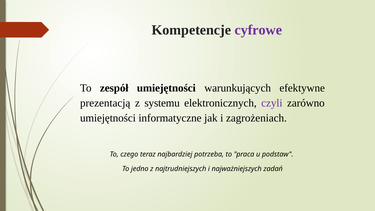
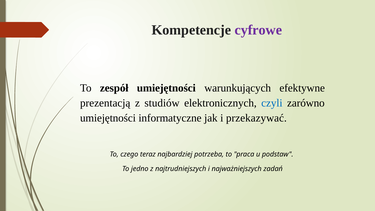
systemu: systemu -> studiów (162, 103)
czyli colour: purple -> blue (272, 103)
zagrożeniach: zagrożeniach -> przekazywać (256, 118)
